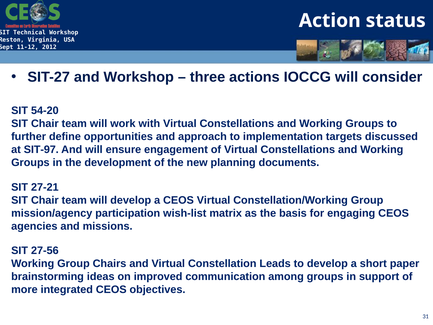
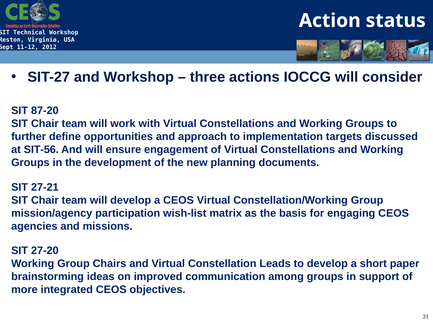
54-20: 54-20 -> 87-20 (45, 111)
SIT-97: SIT-97 -> SIT-56 (41, 149)
27-56: 27-56 -> 27-20 (45, 251)
